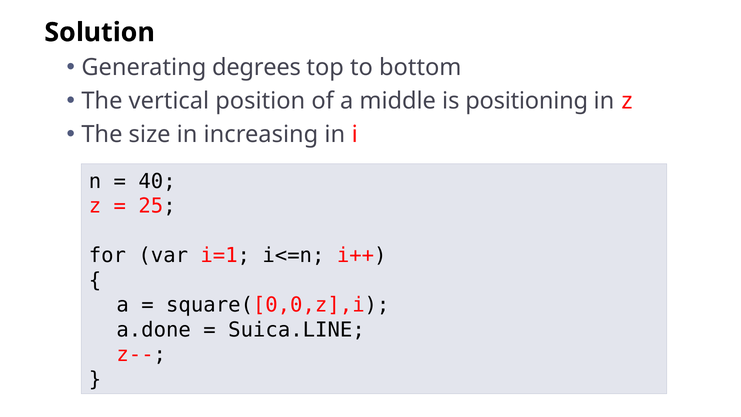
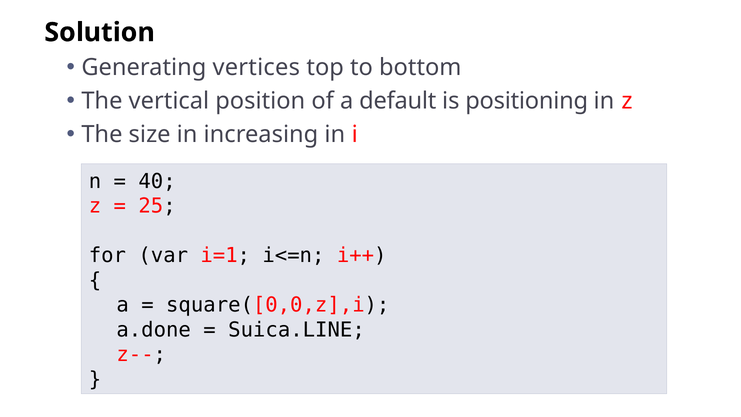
degrees: degrees -> vertices (256, 68)
middle: middle -> default (398, 101)
